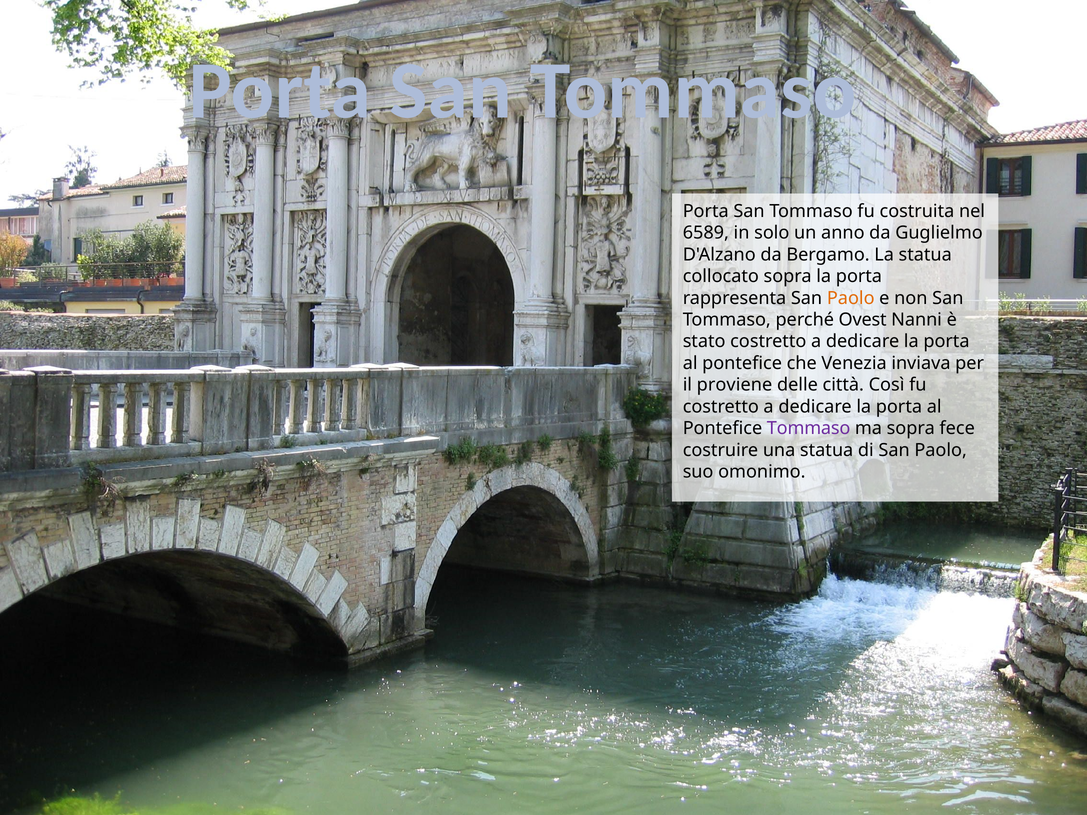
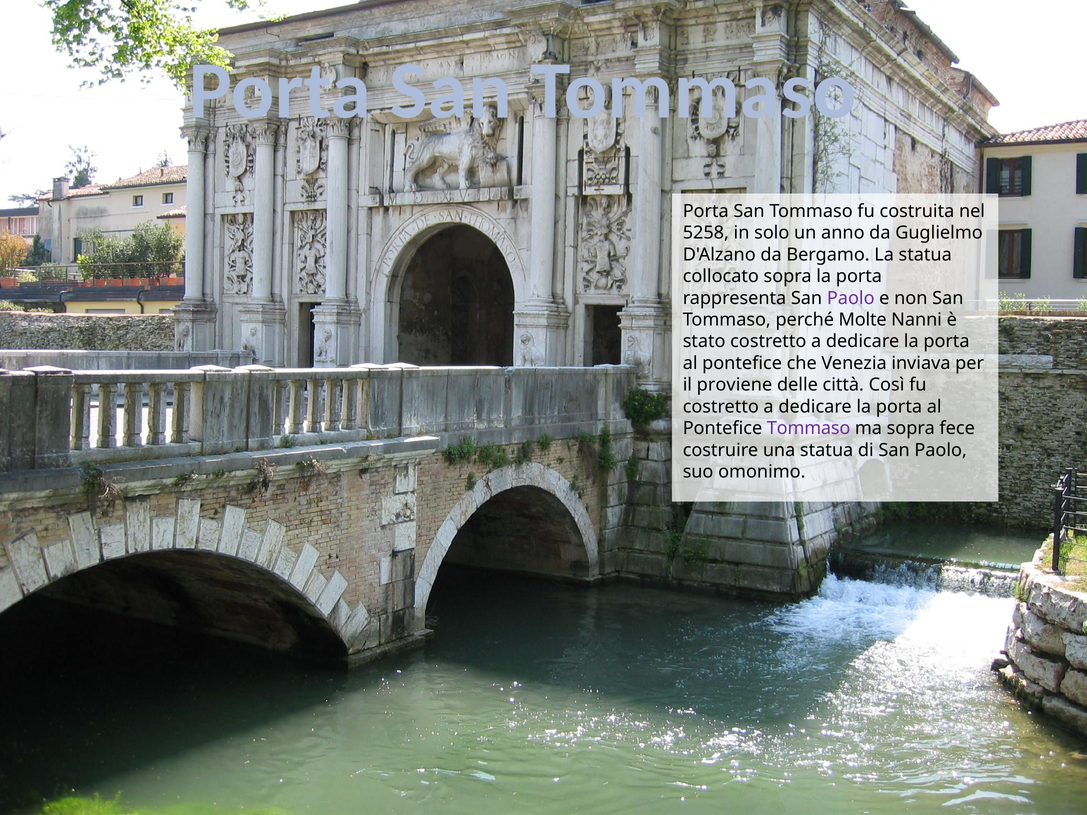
6589: 6589 -> 5258 (706, 233)
Paolo colour: orange -> purple (851, 298)
Ovest: Ovest -> Molte (863, 320)
